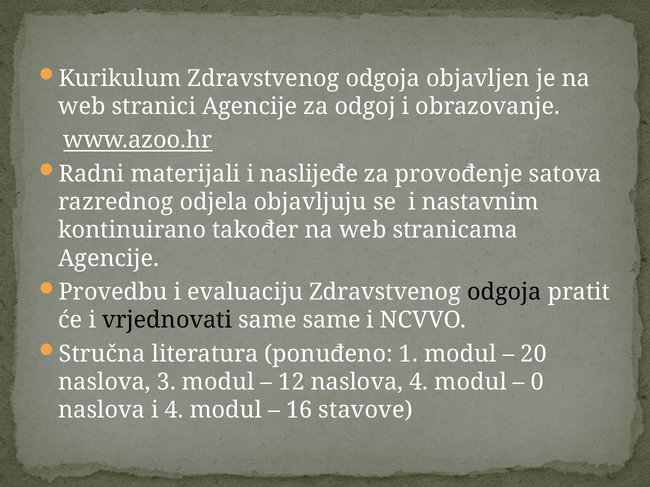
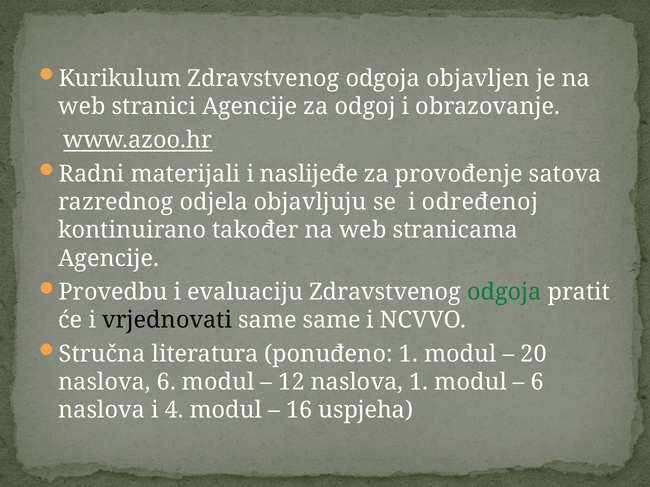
nastavnim: nastavnim -> određenoj (480, 202)
odgoja colour: black -> green (505, 292)
naslova 3: 3 -> 6 (166, 382)
naslova 4: 4 -> 1 (419, 382)
0: 0 -> 6 (537, 382)
stavove: stavove -> uspjeha (366, 411)
